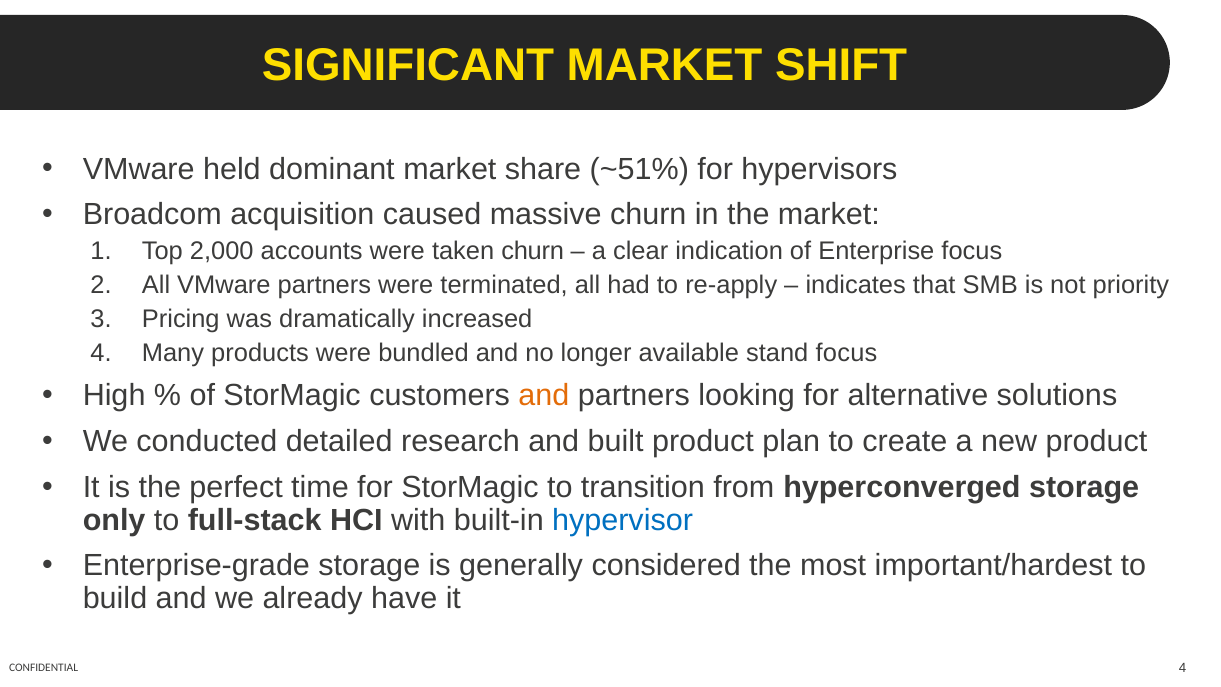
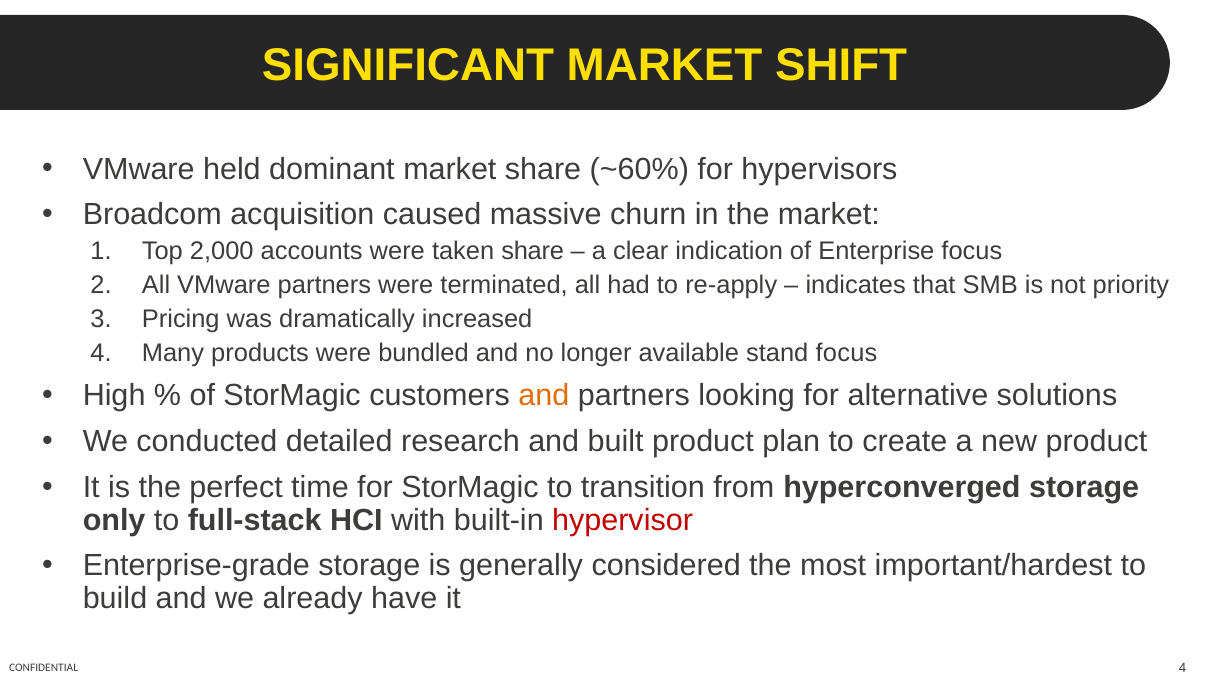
~51%: ~51% -> ~60% (639, 169)
taken churn: churn -> share (533, 251)
hypervisor colour: blue -> red (623, 520)
